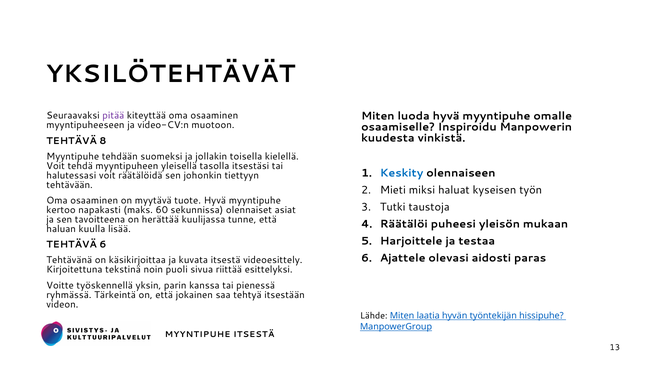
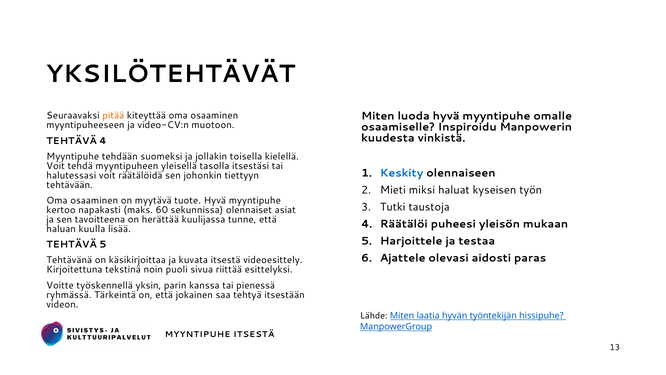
pitää colour: purple -> orange (113, 116)
TEHTÄVÄ 8: 8 -> 4 (103, 141)
TEHTÄVÄ 6: 6 -> 5 (103, 244)
